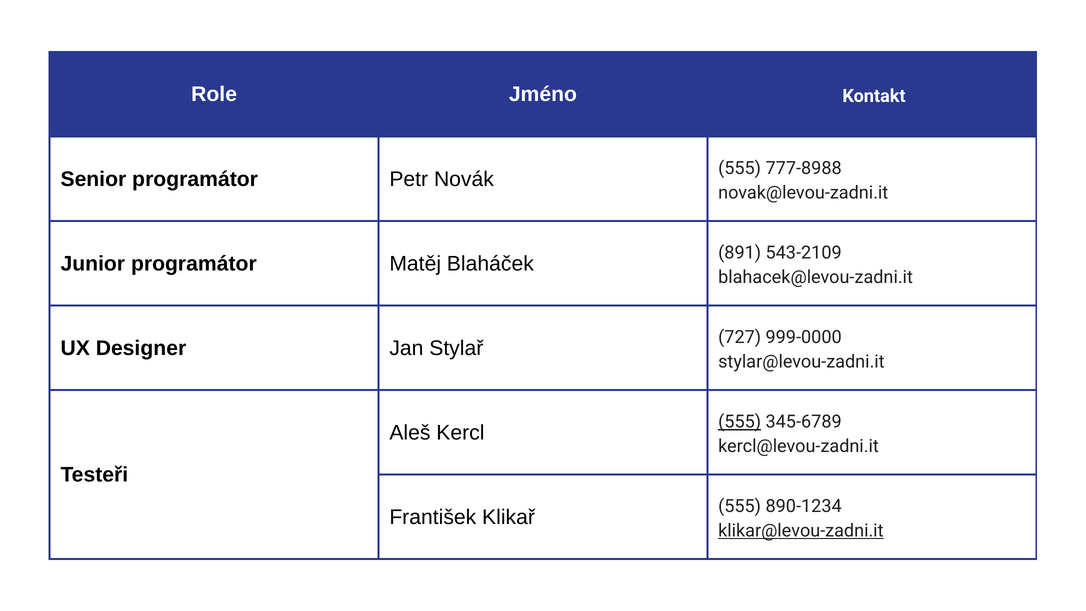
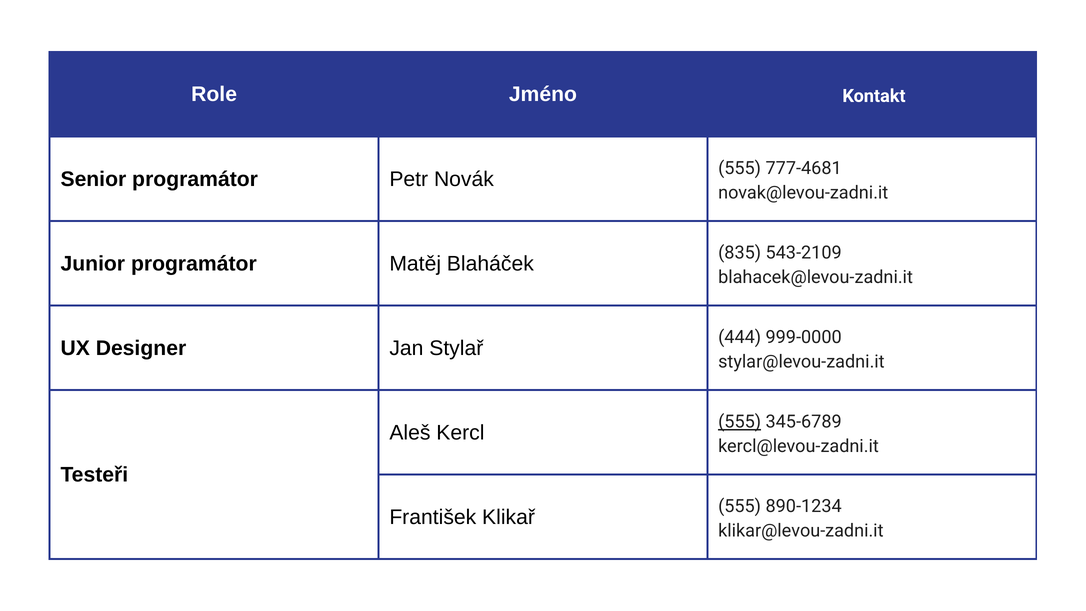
777-8988: 777-8988 -> 777-4681 (804, 168)
891: 891 -> 835 (740, 253)
727: 727 -> 444 (740, 337)
klikar@levou-zadni.it underline: present -> none (801, 531)
